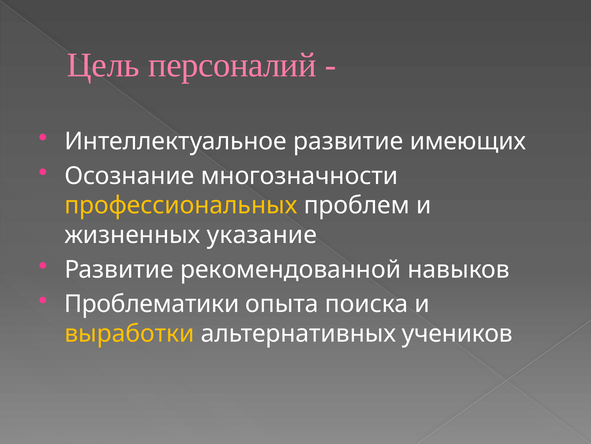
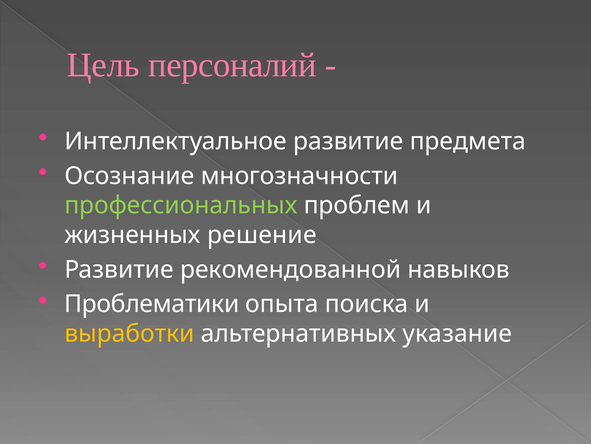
имеющих: имеющих -> предмета (468, 141)
профессиональных colour: yellow -> light green (181, 205)
указание: указание -> решение (262, 235)
учеников: учеников -> указание (457, 333)
